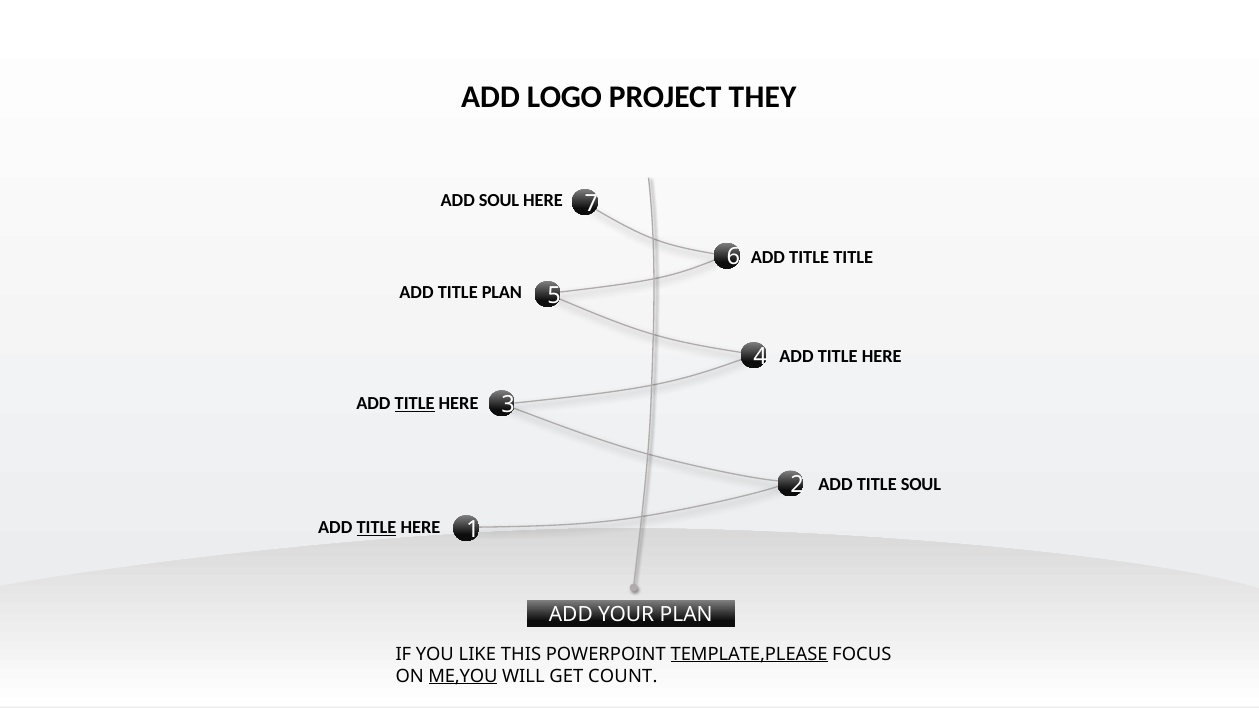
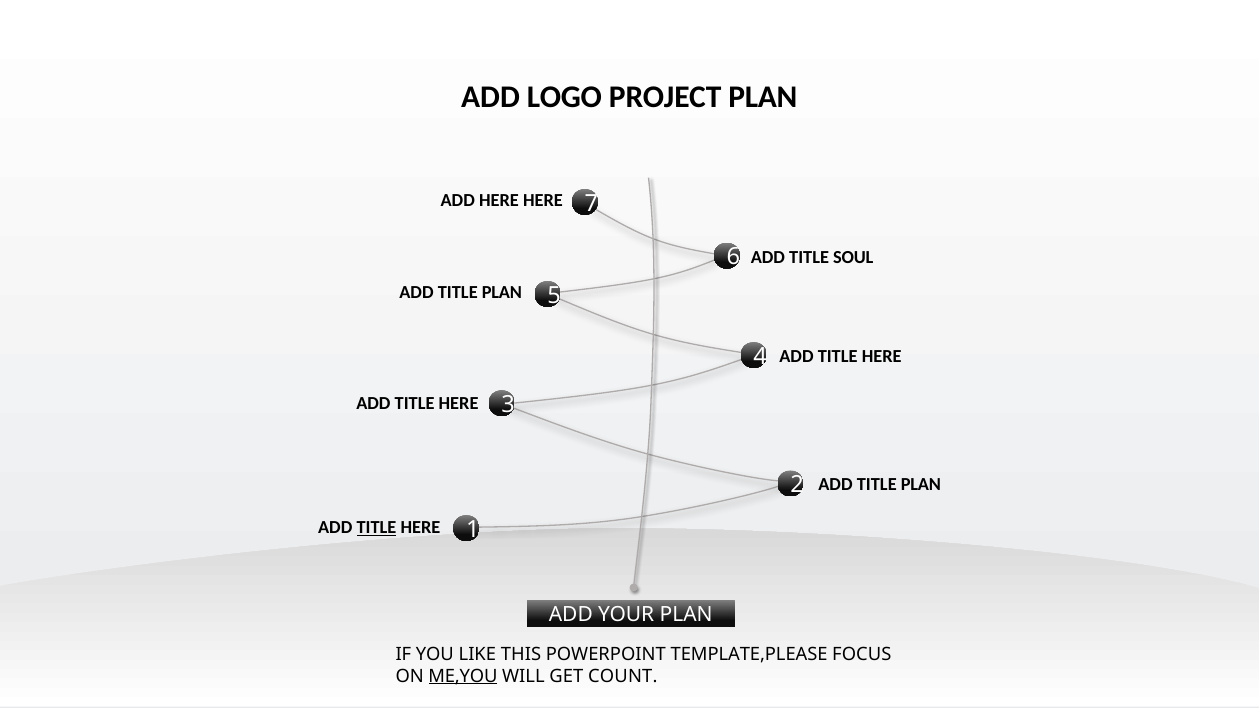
PROJECT THEY: THEY -> PLAN (763, 97)
ADD SOUL: SOUL -> HERE (499, 200)
TITLE TITLE: TITLE -> SOUL (853, 258)
TITLE underline: present -> none (415, 404)
SOUL: SOUL -> PLAN (921, 485)
TEMPLATE,PLEASE underline: present -> none (749, 654)
